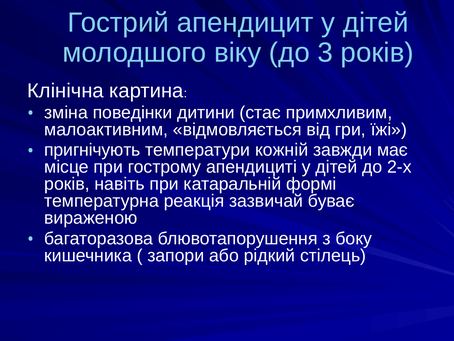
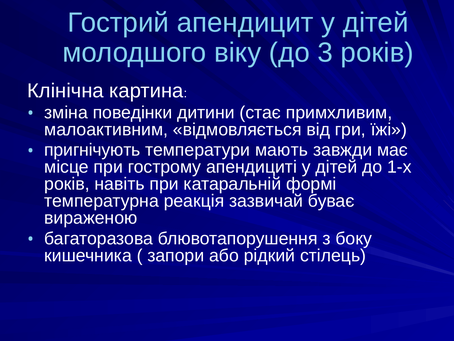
кожній: кожній -> мають (282, 150)
2-х: 2-х -> 1-х (399, 167)
